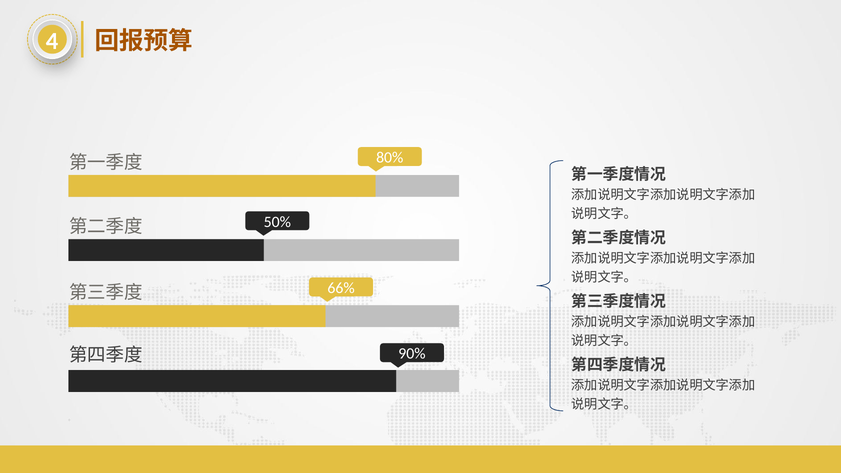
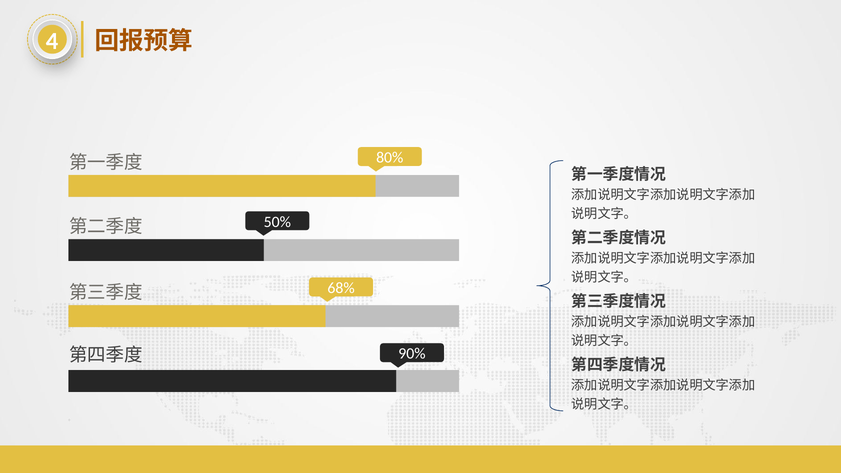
66%: 66% -> 68% (341, 288)
